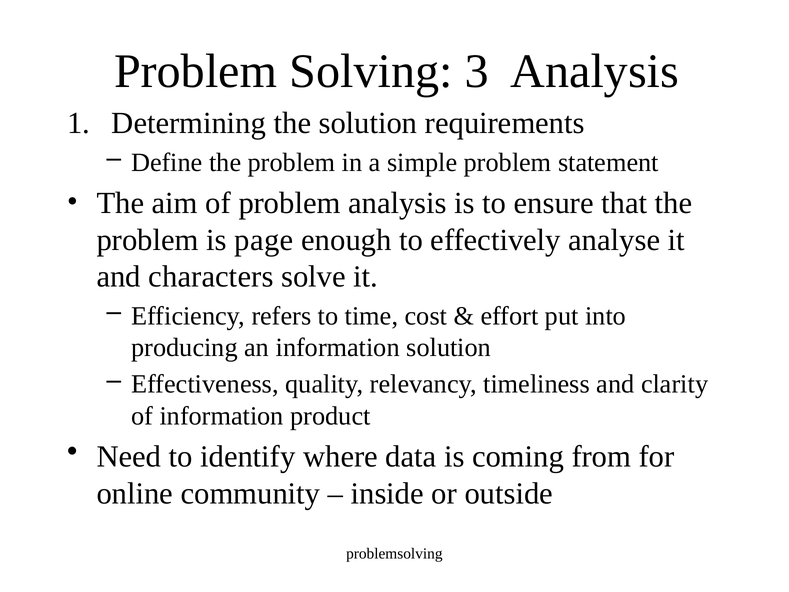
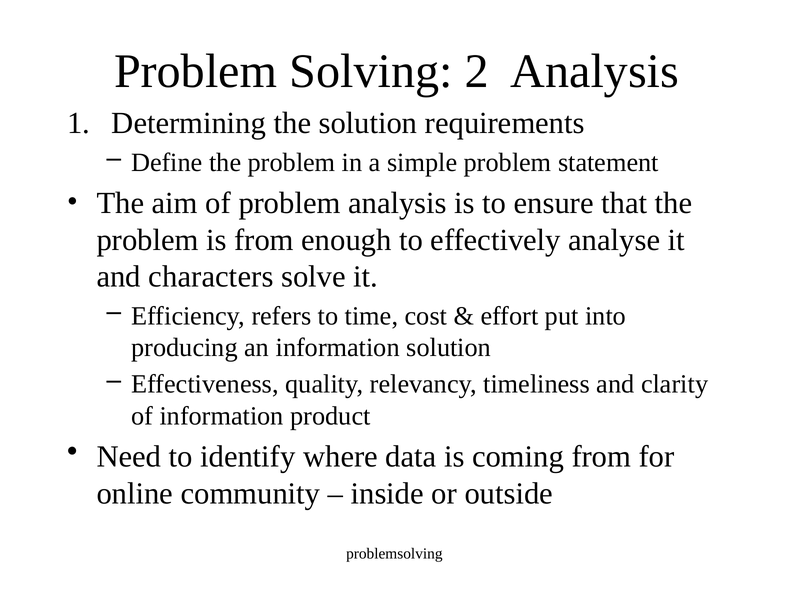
3: 3 -> 2 (477, 71)
is page: page -> from (264, 240)
